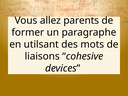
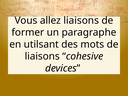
allez parents: parents -> liaisons (81, 20)
